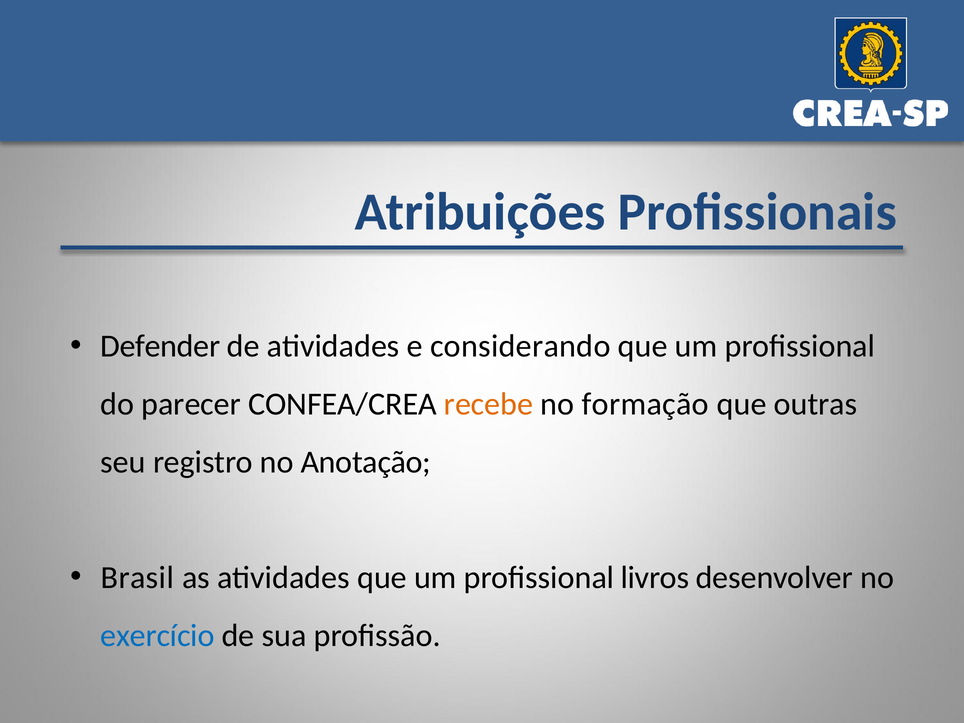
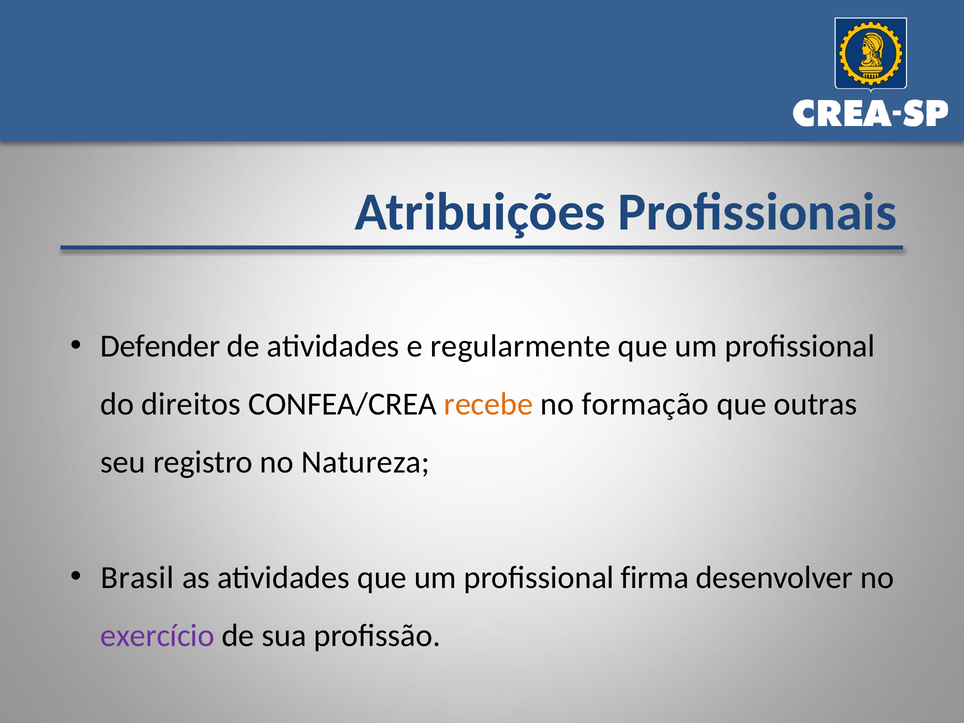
considerando: considerando -> regularmente (520, 346)
parecer: parecer -> direitos (191, 404)
Anotação: Anotação -> Natureza (366, 462)
livros: livros -> firma (655, 578)
exercício colour: blue -> purple (157, 635)
